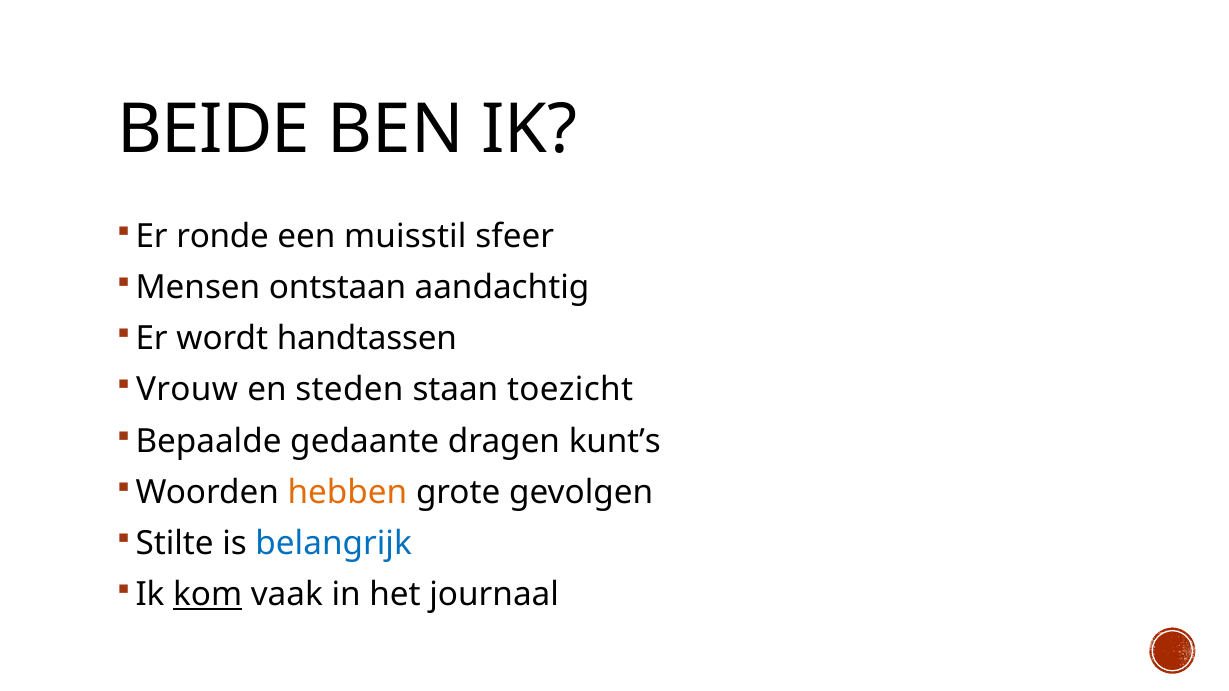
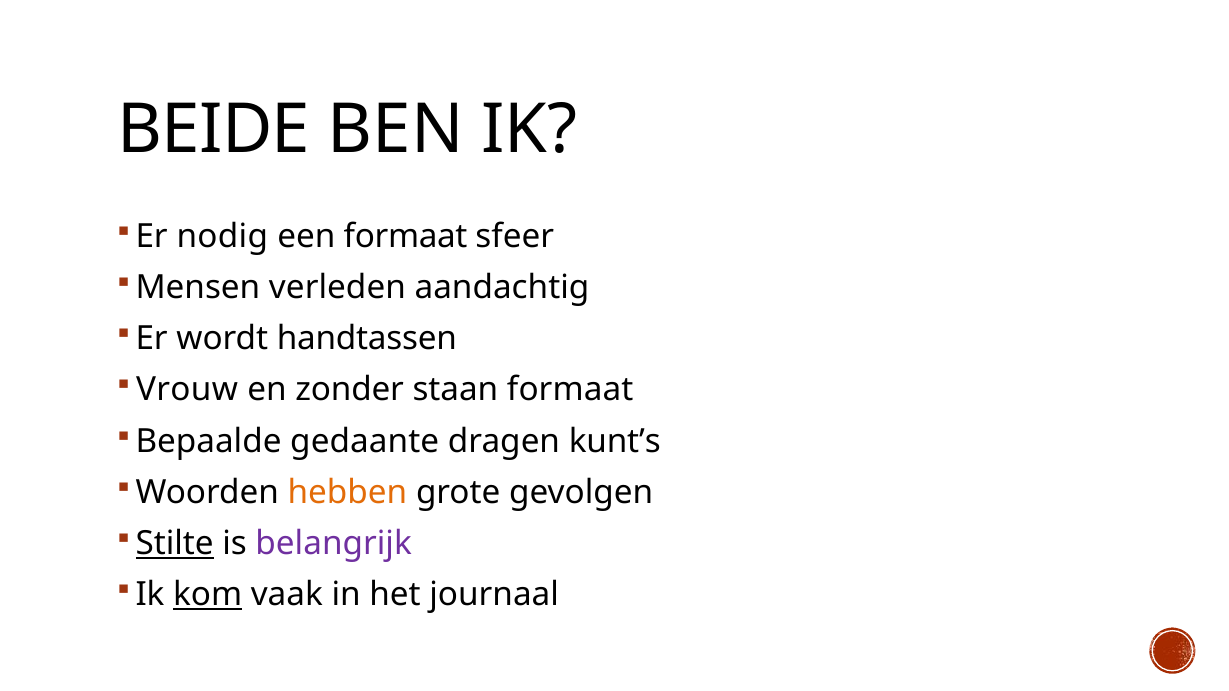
ronde: ronde -> nodig (222, 236)
een muisstil: muisstil -> formaat (406, 236)
ontstaan: ontstaan -> verleden (337, 287)
steden: steden -> zonder (350, 390)
staan toezicht: toezicht -> formaat (570, 390)
Stilte underline: none -> present (175, 544)
belangrijk colour: blue -> purple (334, 544)
